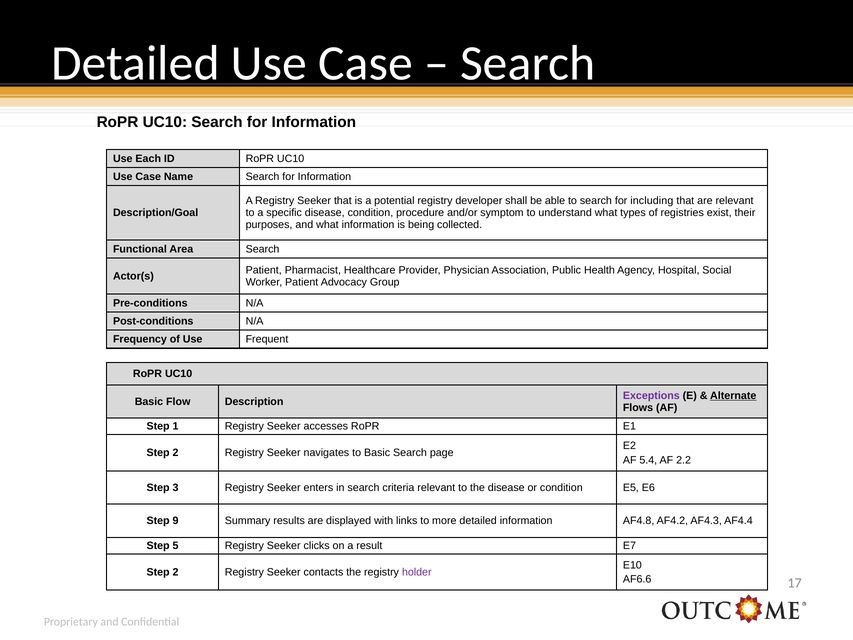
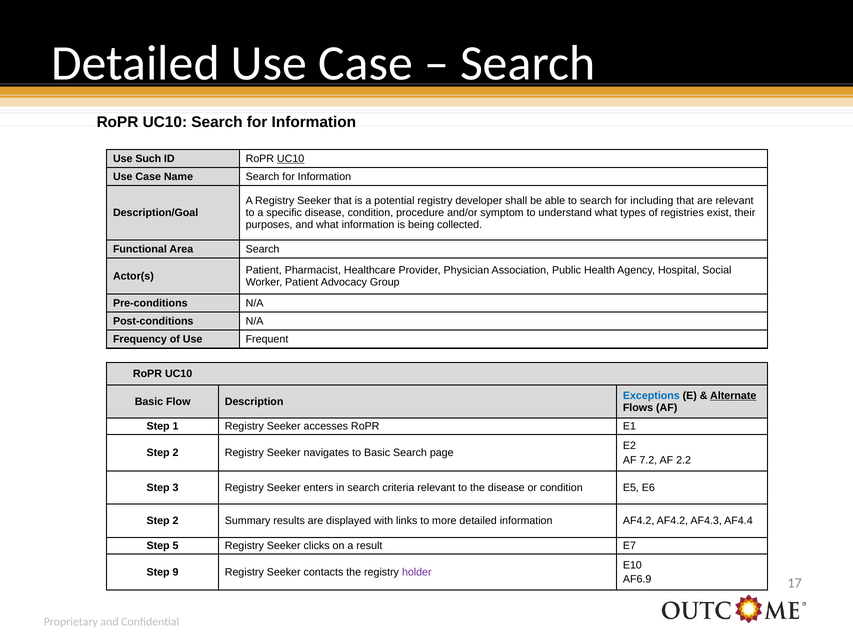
Each: Each -> Such (148, 158)
UC10 underline: none -> present (291, 158)
Exceptions colour: purple -> blue (651, 395)
5.4: 5.4 -> 7.2 (648, 460)
9: 9 -> 2 (176, 521)
information AF4.8: AF4.8 -> AF4.2 (639, 521)
2: 2 -> 9 (176, 572)
AF6.6: AF6.6 -> AF6.9 (637, 579)
